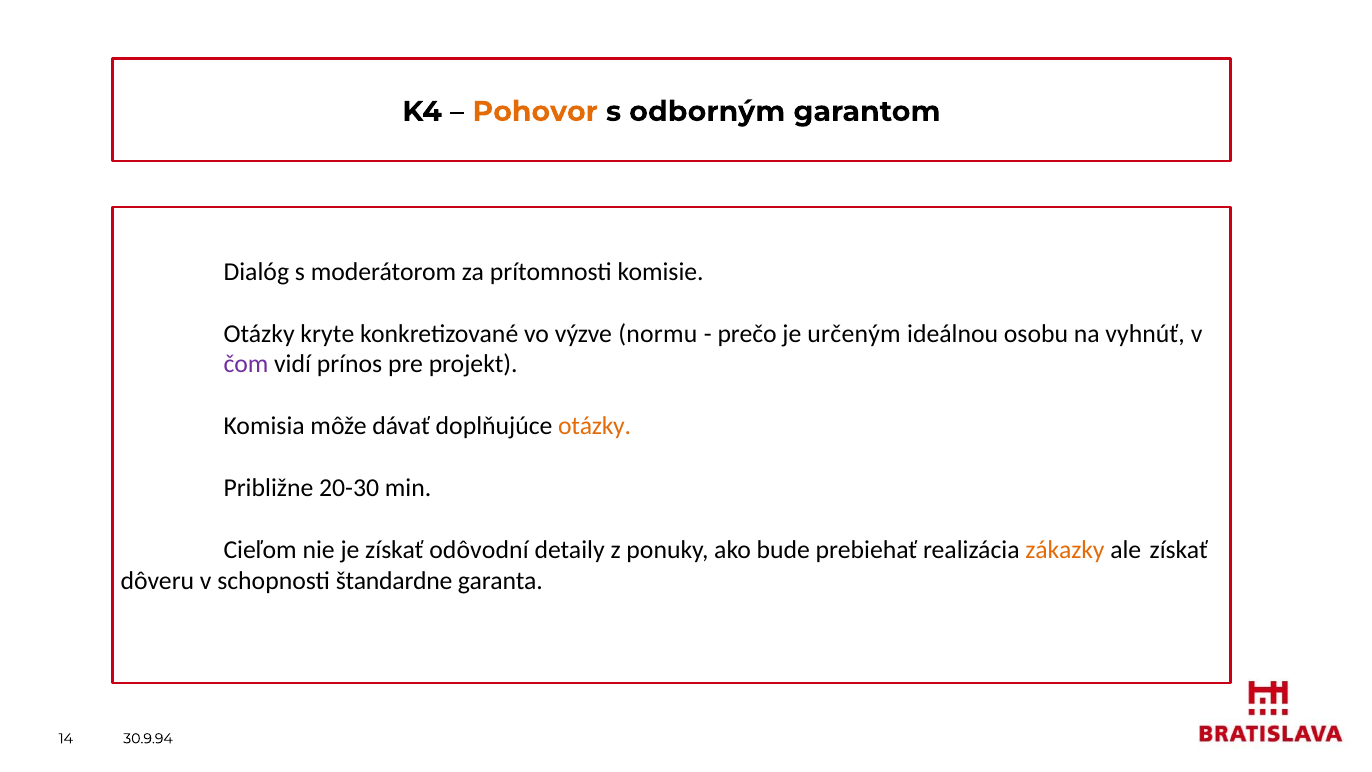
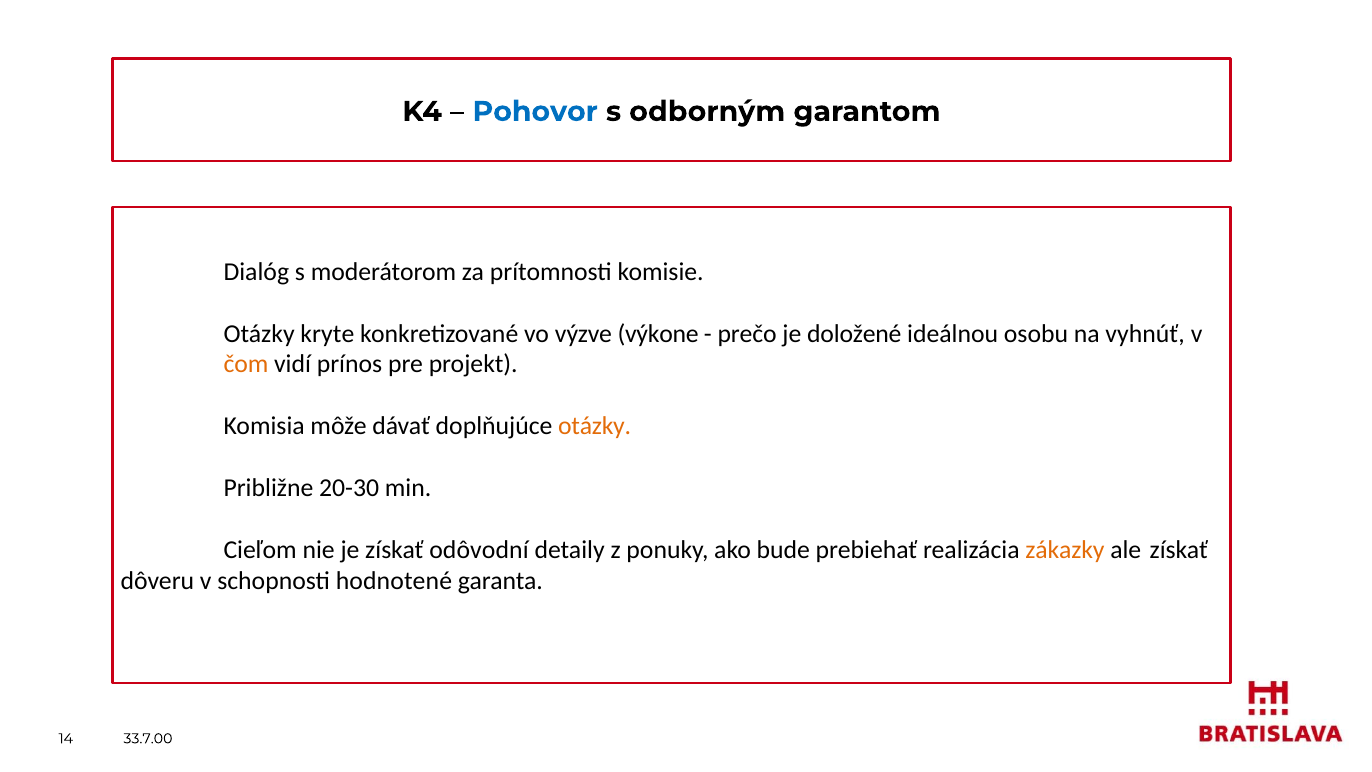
Pohovor colour: orange -> blue (535, 111)
normu: normu -> výkone (658, 333)
určeným: určeným -> doložené (854, 333)
čom colour: purple -> orange (246, 364)
štandardne: štandardne -> hodnotené (394, 580)
30.9.94: 30.9.94 -> 33.7.00 (148, 738)
